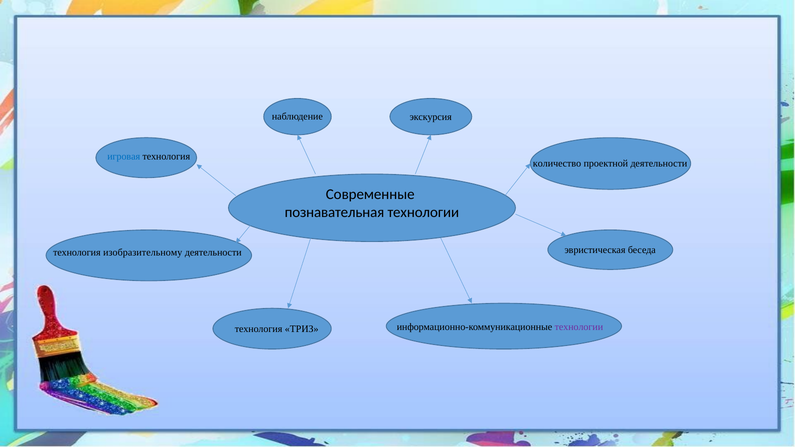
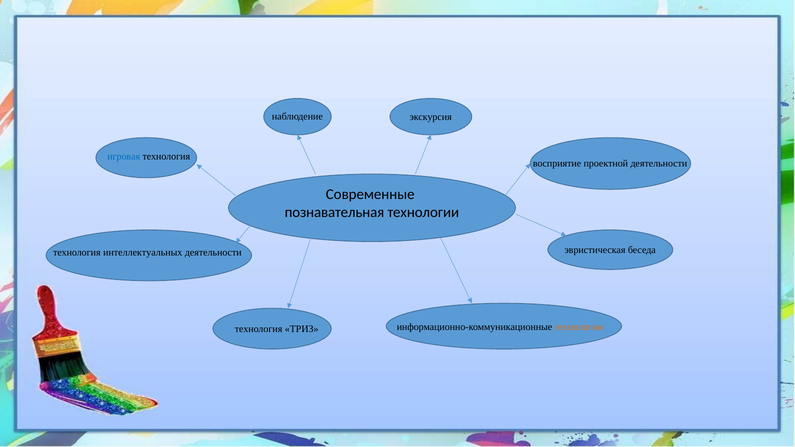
количество: количество -> восприятие (557, 163)
изобразительному: изобразительному -> интеллектуальных (143, 253)
технологии colour: purple -> orange (579, 327)
